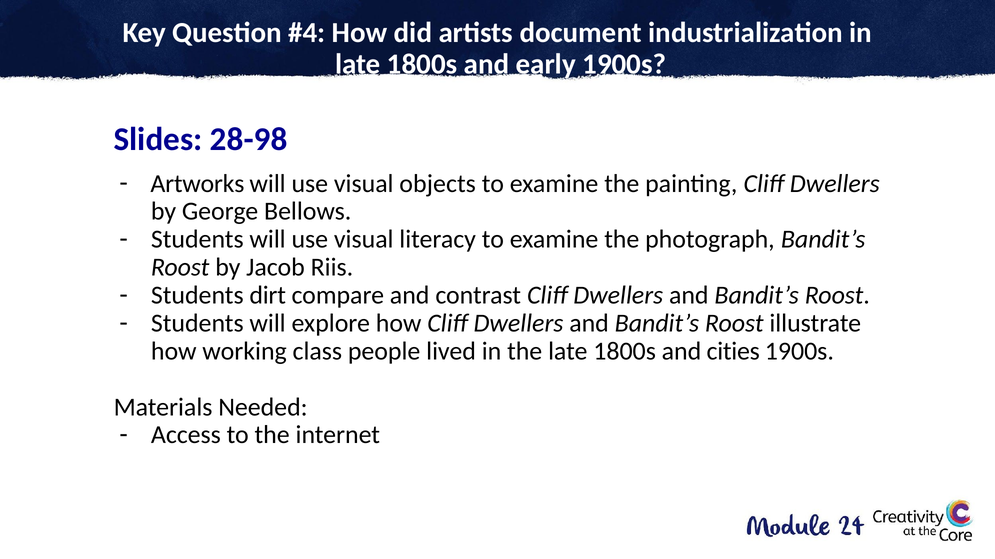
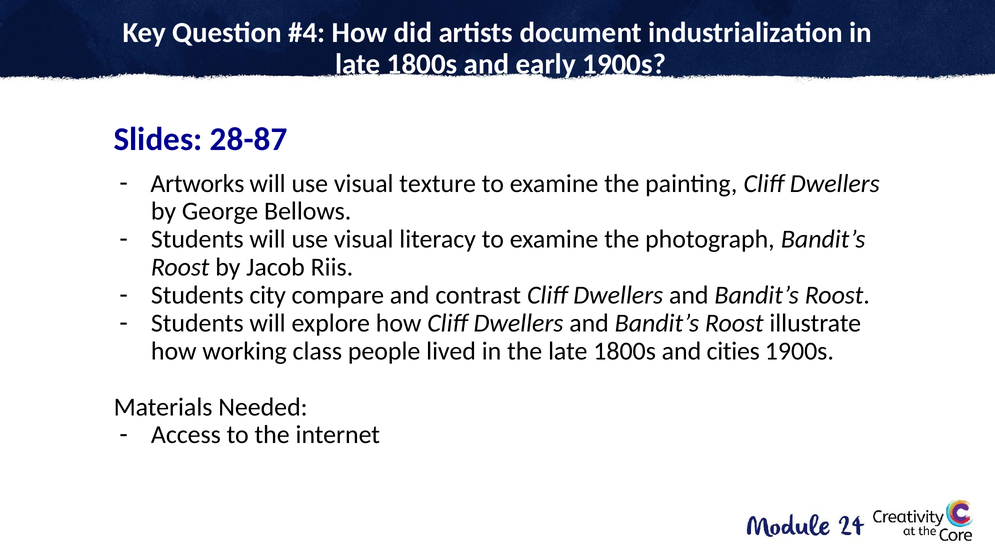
28-98: 28-98 -> 28-87 (249, 140)
objects: objects -> texture (438, 184)
dirt: dirt -> city (268, 296)
